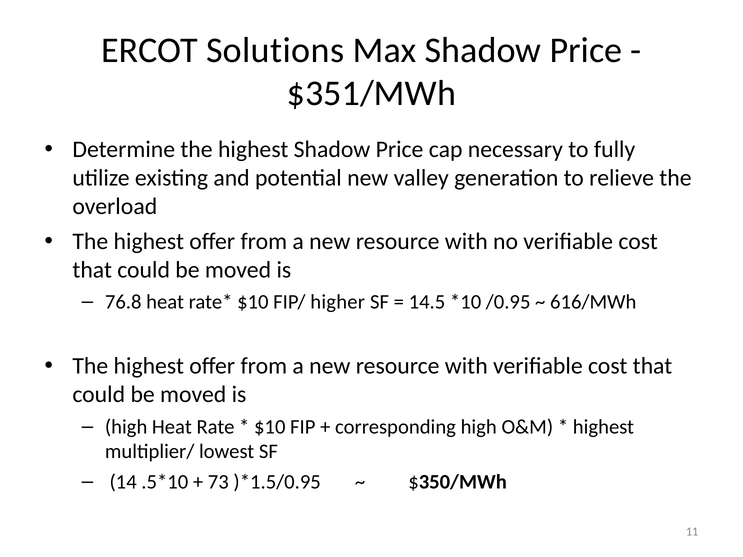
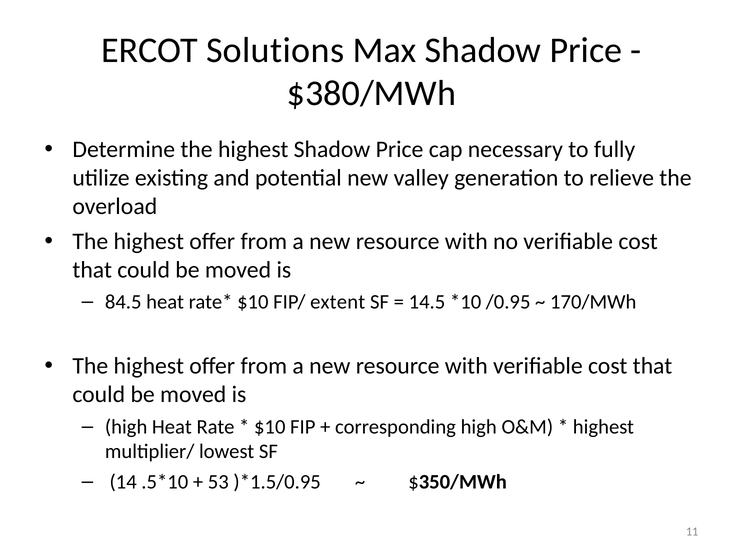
$351/MWh: $351/MWh -> $380/MWh (371, 94)
76.8: 76.8 -> 84.5 (123, 302)
higher: higher -> extent (338, 302)
616/MWh: 616/MWh -> 170/MWh (593, 302)
73: 73 -> 53 (218, 482)
